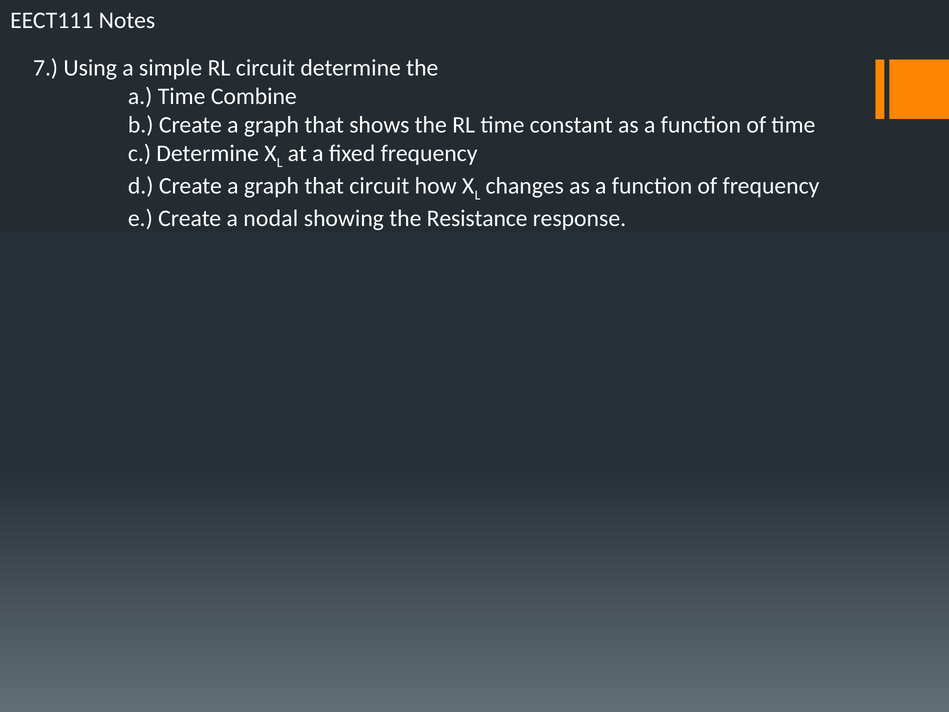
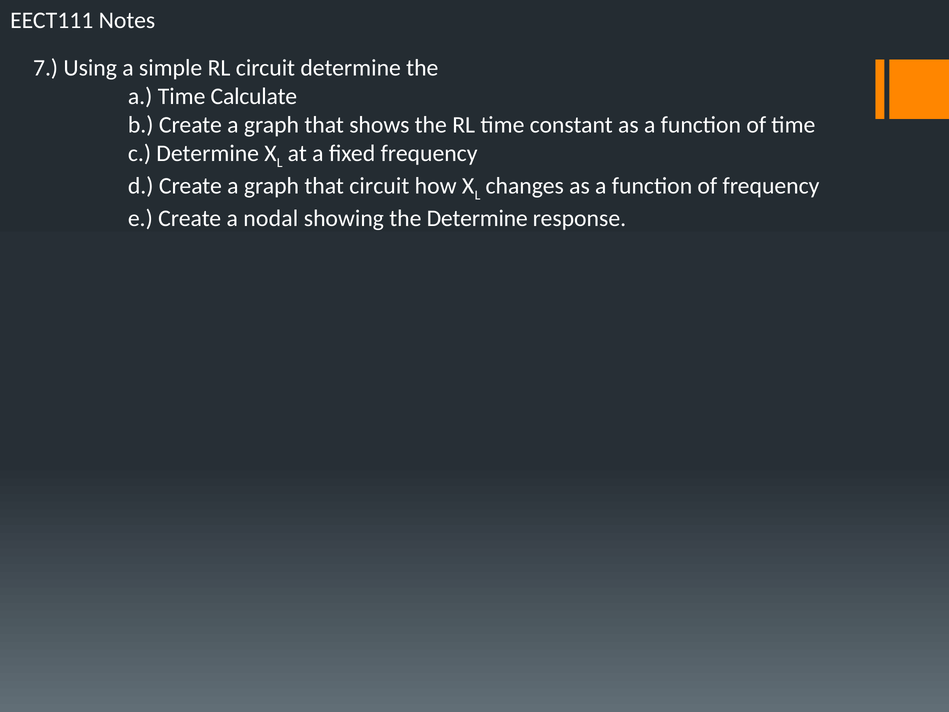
Combine: Combine -> Calculate (254, 96)
the Resistance: Resistance -> Determine (477, 218)
